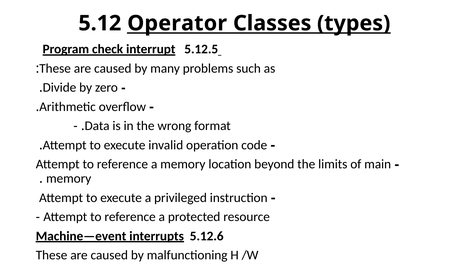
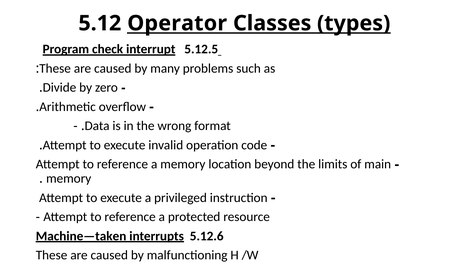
Machine—event: Machine—event -> Machine—taken (81, 236)
